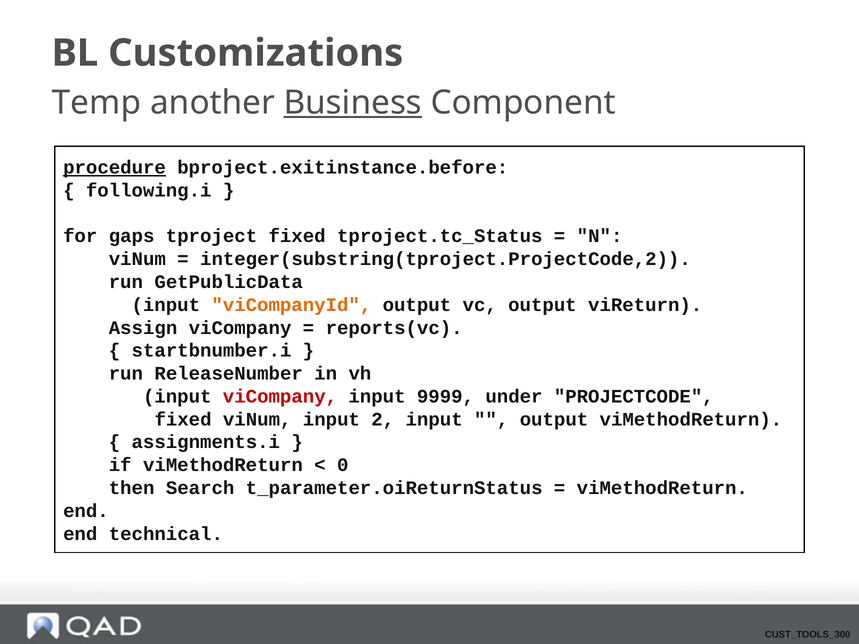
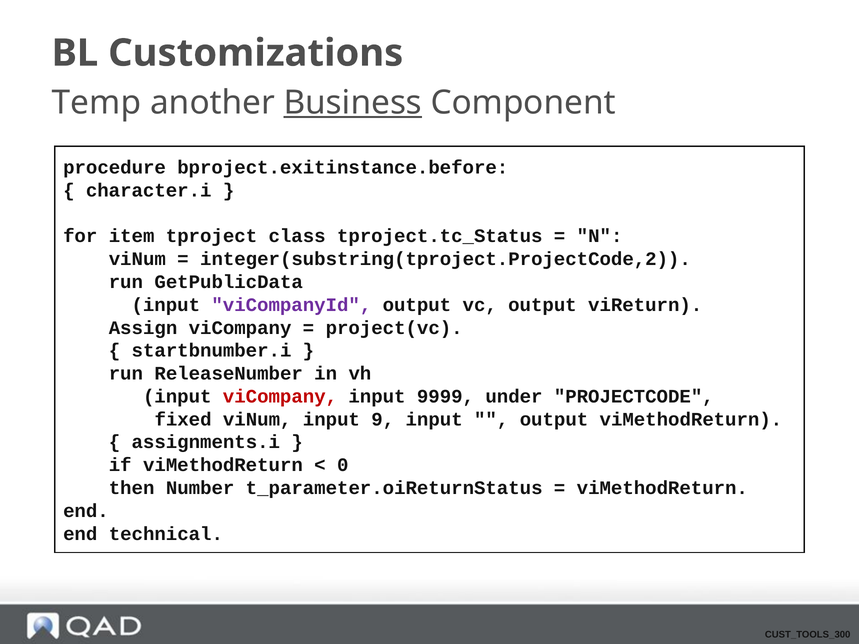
procedure underline: present -> none (115, 168)
following.i: following.i -> character.i (149, 190)
gaps: gaps -> item (132, 236)
tproject fixed: fixed -> class (297, 236)
viCompanyId colour: orange -> purple (291, 305)
reports(vc: reports(vc -> project(vc (394, 328)
2: 2 -> 9 (383, 419)
Search: Search -> Number (200, 488)
